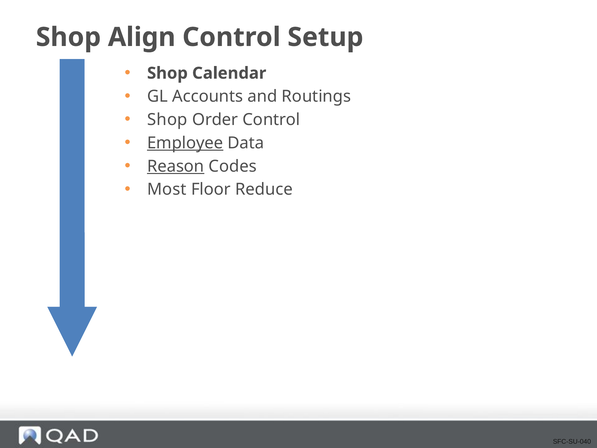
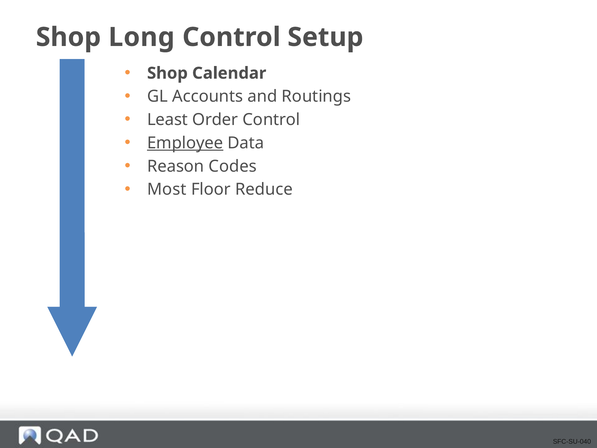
Align: Align -> Long (142, 37)
Shop: Shop -> Least (167, 120)
Reason underline: present -> none (176, 166)
